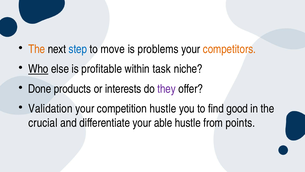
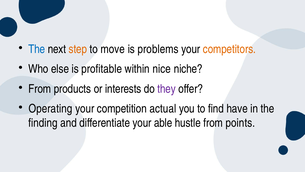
The colour: orange -> blue (37, 49)
step colour: blue -> orange (78, 49)
Who underline: present -> none (38, 69)
task: task -> nice (162, 69)
Done: Done -> From (40, 89)
Validation: Validation -> Operating (50, 108)
competition hustle: hustle -> actual (163, 108)
good: good -> have (237, 108)
crucial: crucial -> finding (43, 123)
